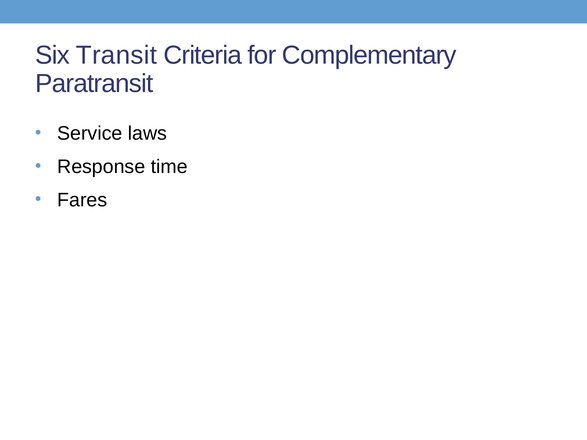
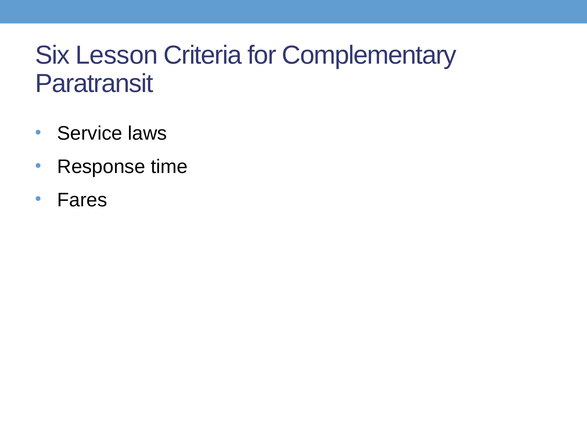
Transit: Transit -> Lesson (117, 55)
